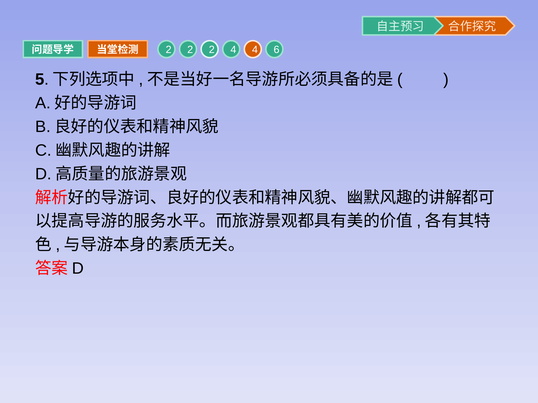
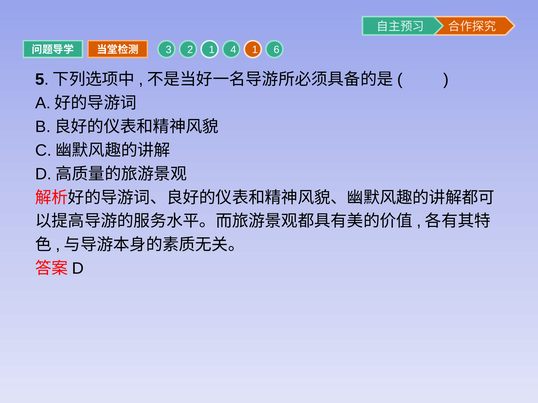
2: 2 -> 3 (169, 50)
2: 2 -> 1 (212, 50)
4 4: 4 -> 1 (255, 50)
